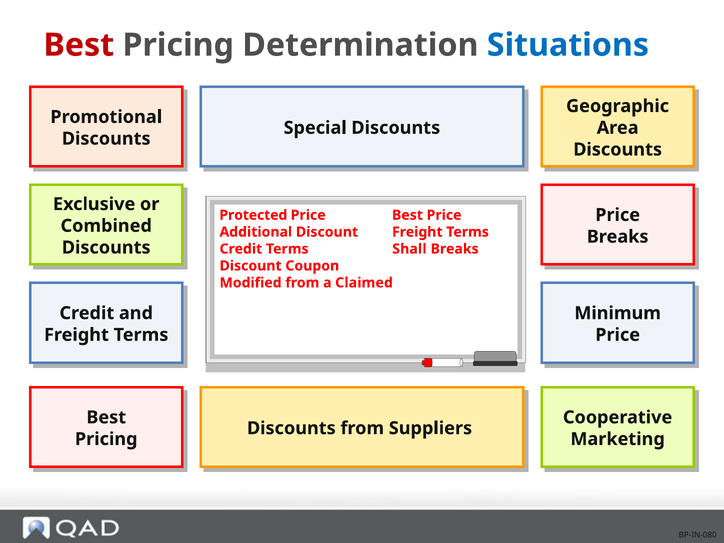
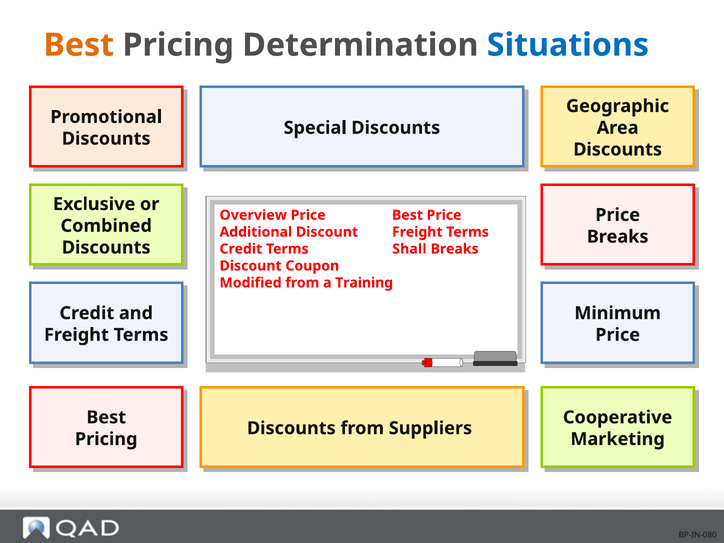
Best colour: red -> orange (79, 45)
Protected: Protected -> Overview (253, 215)
Claimed: Claimed -> Training (364, 283)
